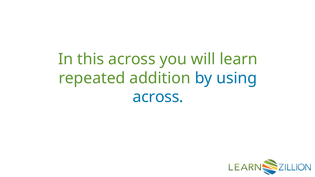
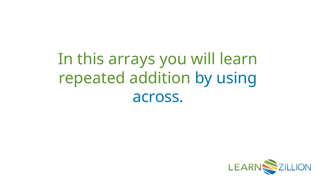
this across: across -> arrays (132, 59)
